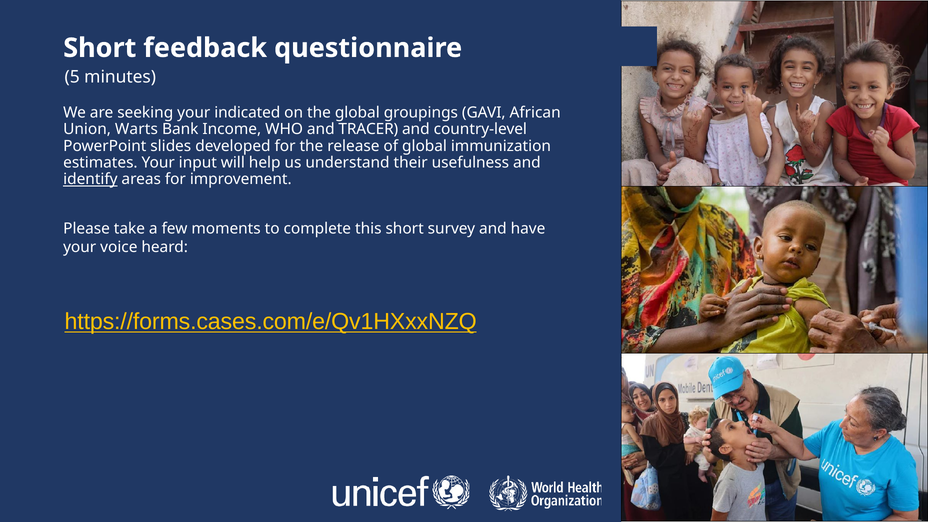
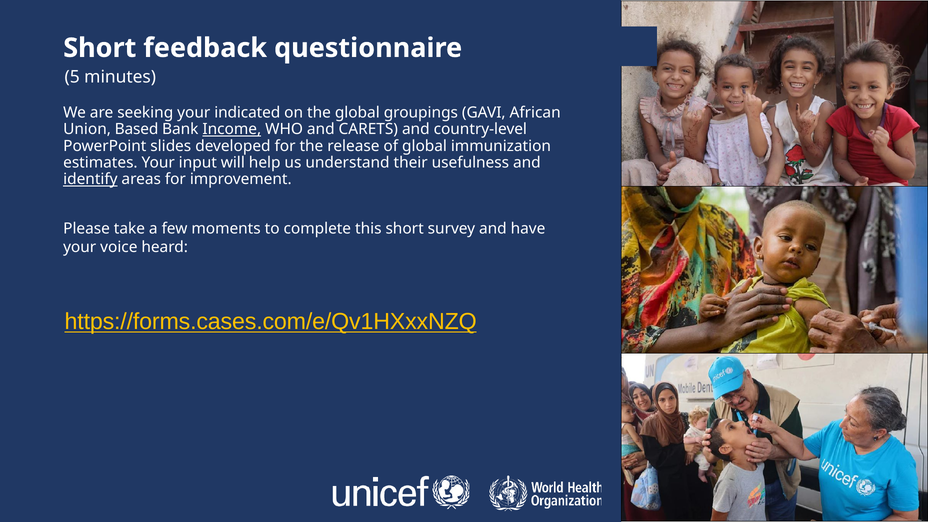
Warts: Warts -> Based (137, 129)
Income underline: none -> present (232, 129)
TRACER: TRACER -> CARETS (368, 129)
